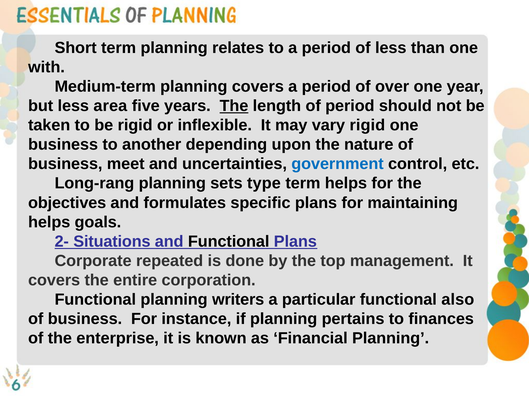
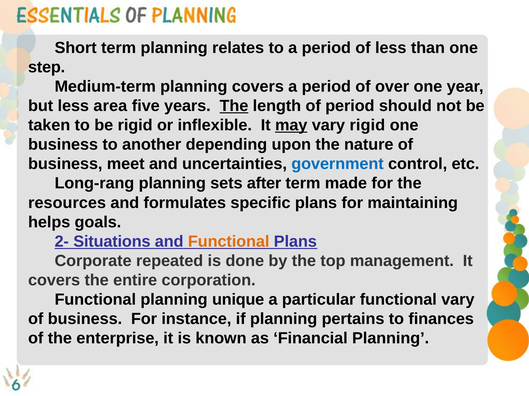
with: with -> step (47, 67)
may underline: none -> present (291, 126)
type: type -> after (264, 184)
term helps: helps -> made (346, 184)
objectives: objectives -> resources (67, 203)
Functional colour: black -> orange (229, 242)
writers: writers -> unique (238, 300)
functional also: also -> vary (458, 300)
